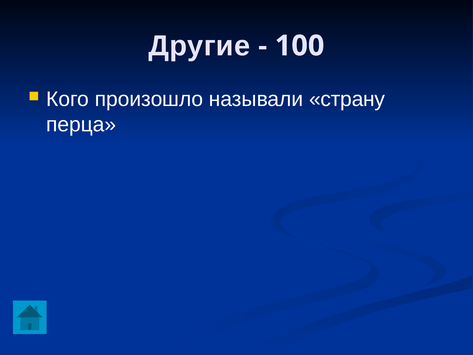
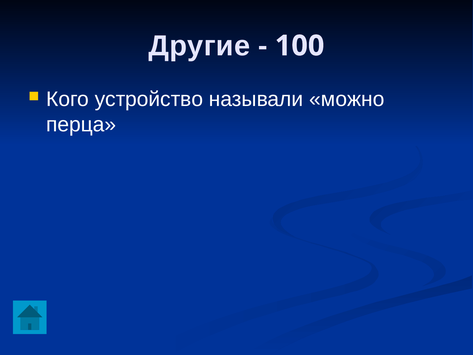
произошло: произошло -> устройство (149, 99)
страну: страну -> можно (347, 99)
